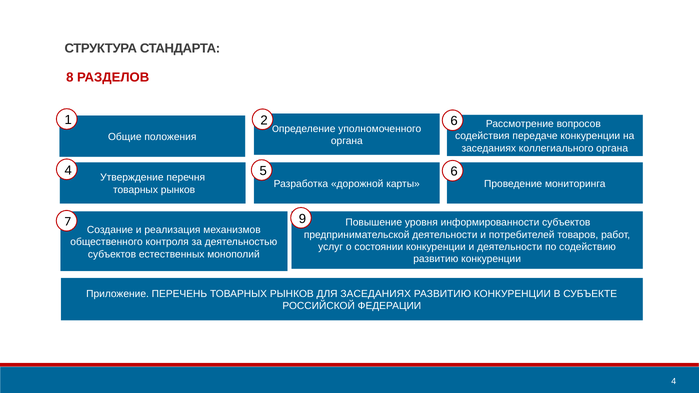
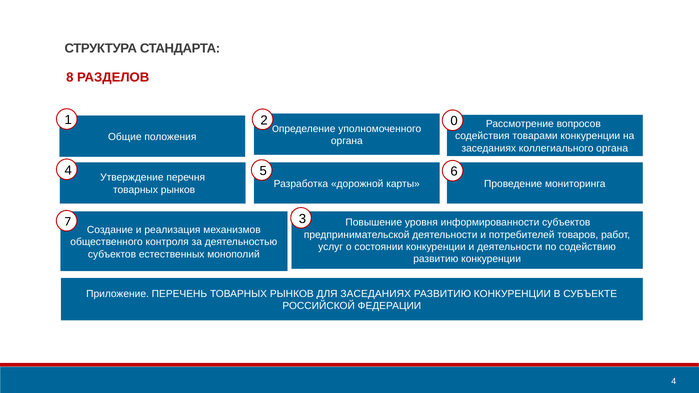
2 6: 6 -> 0 (454, 121)
передаче: передаче -> товарами (535, 136)
9: 9 -> 3 (302, 219)
